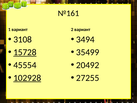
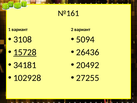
3494: 3494 -> 5094 (85, 39)
35499: 35499 -> 26436 (88, 52)
45554: 45554 -> 34181 (25, 65)
102928 underline: present -> none (27, 78)
